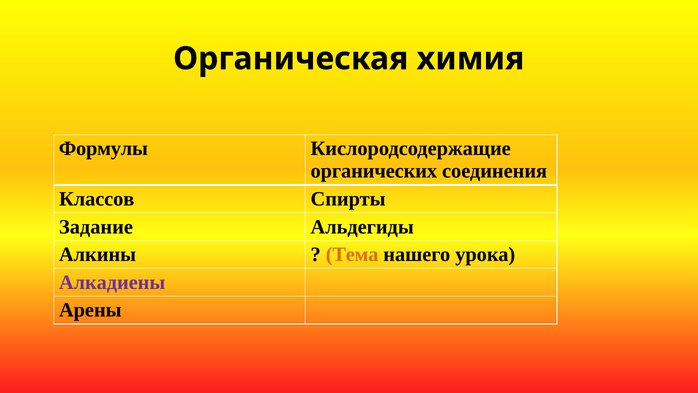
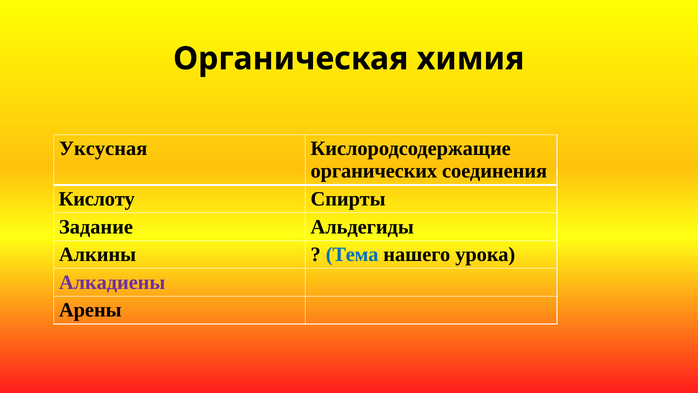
Формулы: Формулы -> Уксусная (103, 149)
Классов: Классов -> Кислоту (97, 199)
Тема colour: orange -> blue (352, 254)
